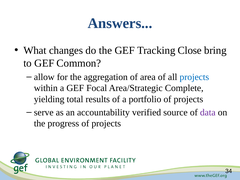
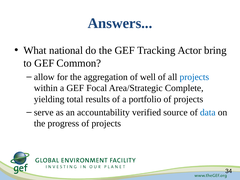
changes: changes -> national (66, 50)
Close: Close -> Actor (190, 50)
area: area -> well (148, 77)
data colour: purple -> blue (208, 112)
